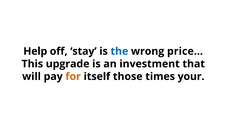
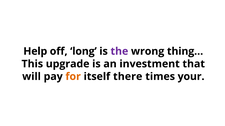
stay: stay -> long (83, 51)
the colour: blue -> purple (119, 51)
price…: price… -> thing… (185, 51)
those: those -> there (128, 77)
